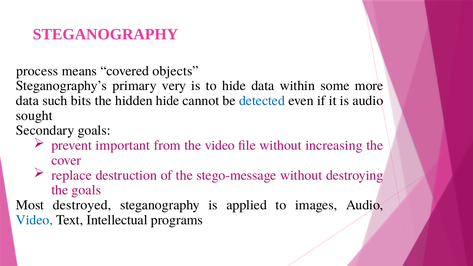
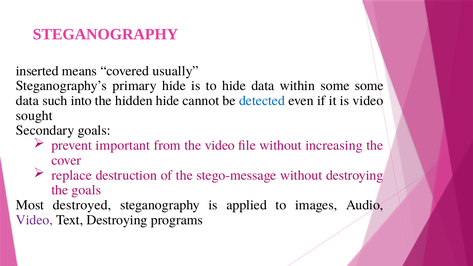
process: process -> inserted (37, 71)
objects: objects -> usually (176, 71)
primary very: very -> hide (174, 86)
some more: more -> some (369, 86)
bits: bits -> into (81, 101)
is audio: audio -> video (368, 101)
Video colour: blue -> purple (34, 220)
Text Intellectual: Intellectual -> Destroying (117, 220)
